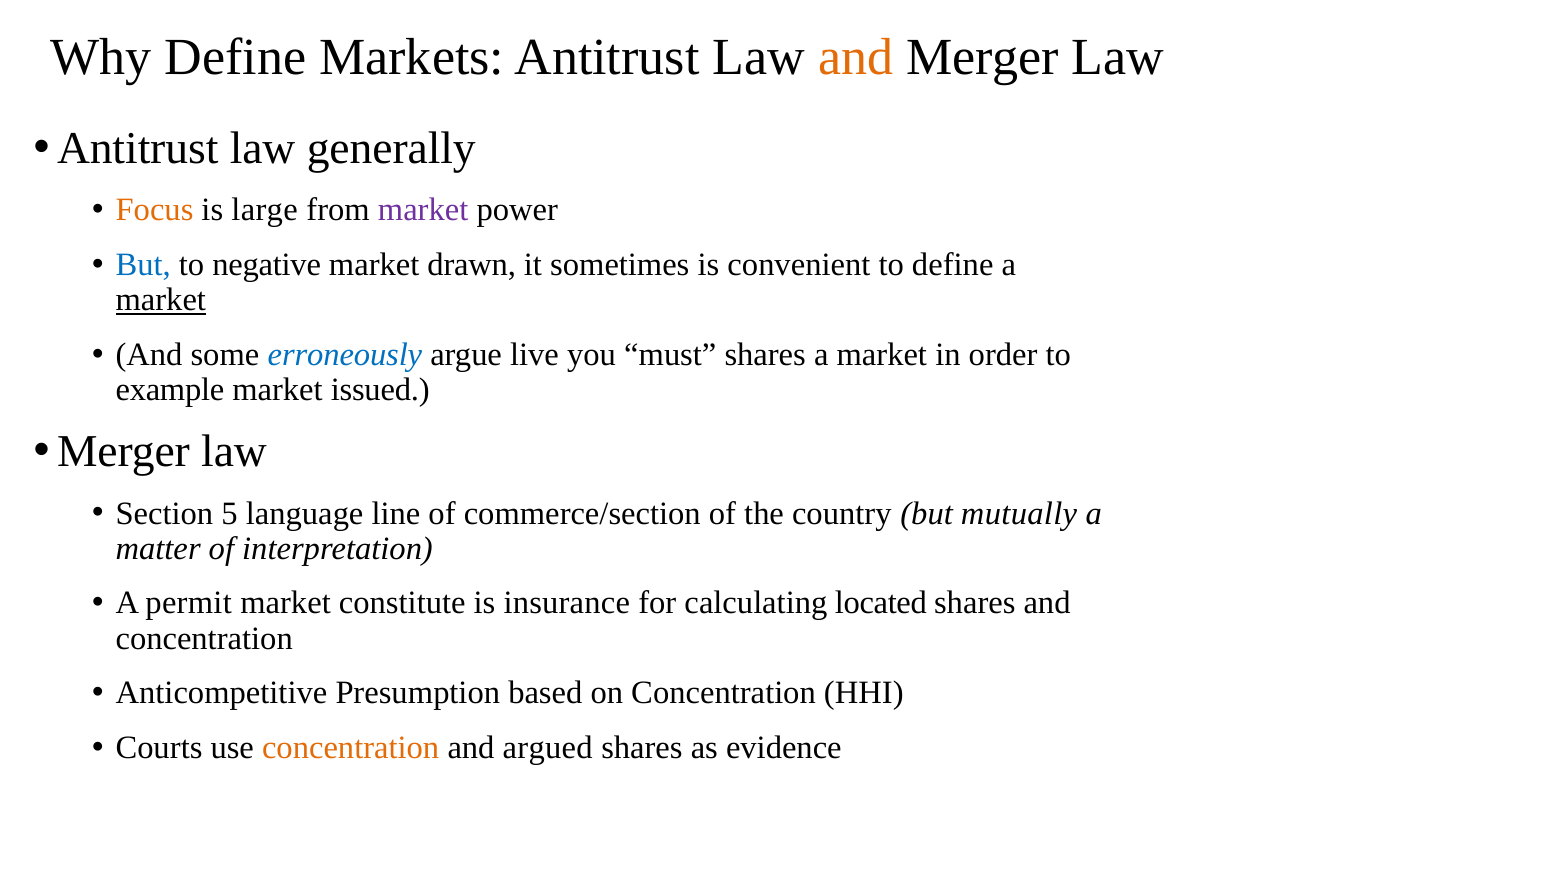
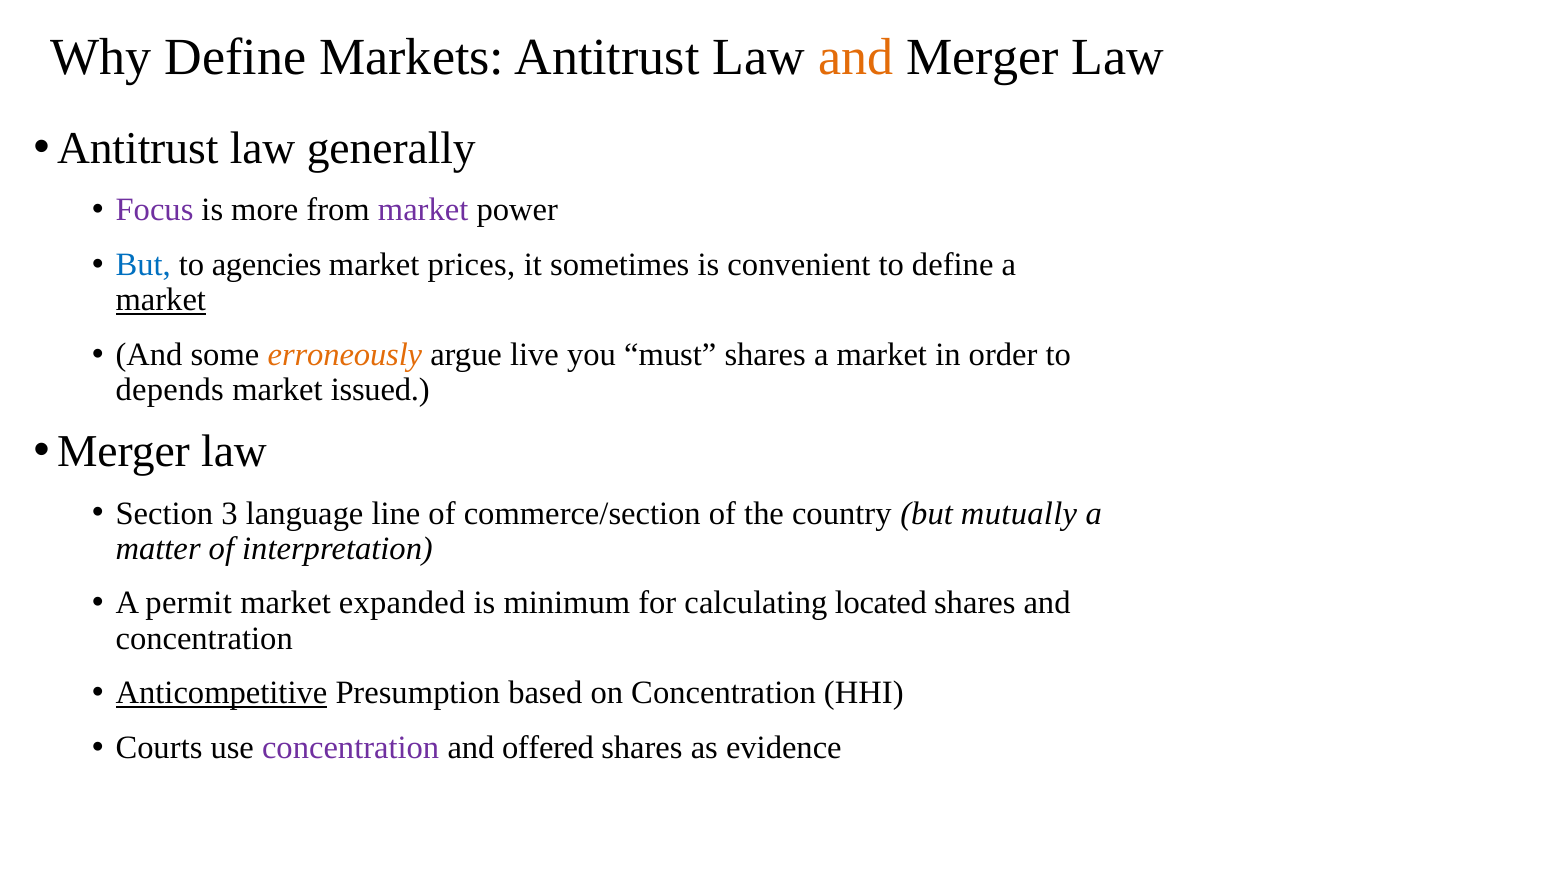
Focus colour: orange -> purple (154, 210)
large: large -> more (265, 210)
negative: negative -> agencies (267, 265)
drawn: drawn -> prices (471, 265)
erroneously colour: blue -> orange (345, 354)
example: example -> depends (170, 390)
Section 5: 5 -> 3 (229, 513)
constitute: constitute -> expanded (402, 603)
insurance: insurance -> minimum (567, 603)
Anticompetitive underline: none -> present (221, 693)
concentration colour: orange -> purple (351, 747)
argued: argued -> offered (548, 747)
